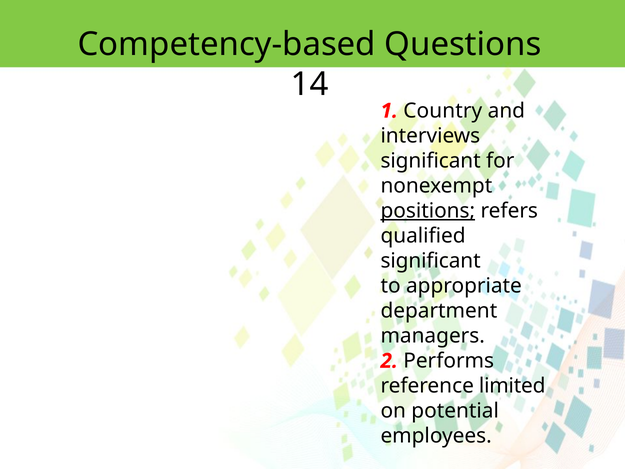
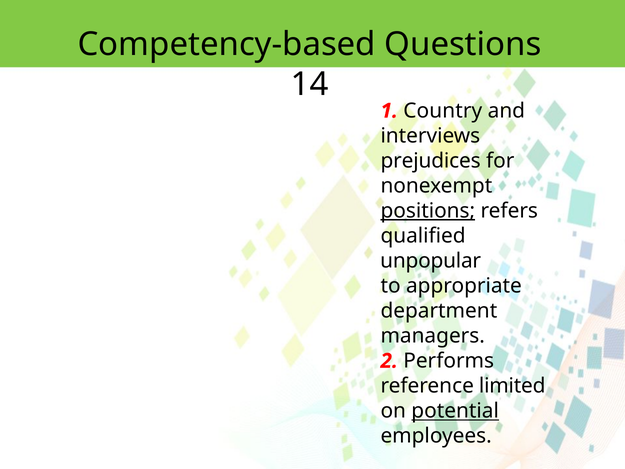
significant: significant -> prejudices (431, 161)
significant: significant -> unpopular (431, 261)
potential underline: none -> present (455, 411)
